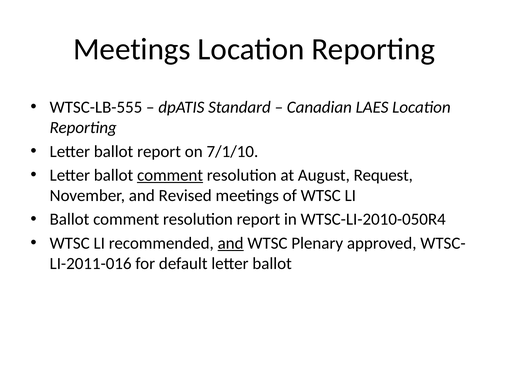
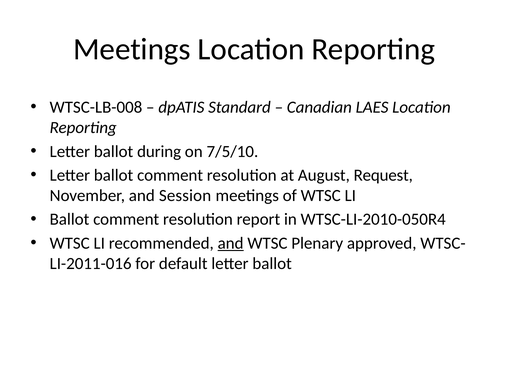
WTSC-LB-555: WTSC-LB-555 -> WTSC-LB-008 (96, 107)
ballot report: report -> during (159, 151)
7/1/10: 7/1/10 -> 7/5/10 (232, 151)
comment underline: present -> none (170, 175)
Revised: Revised -> Session (185, 195)
